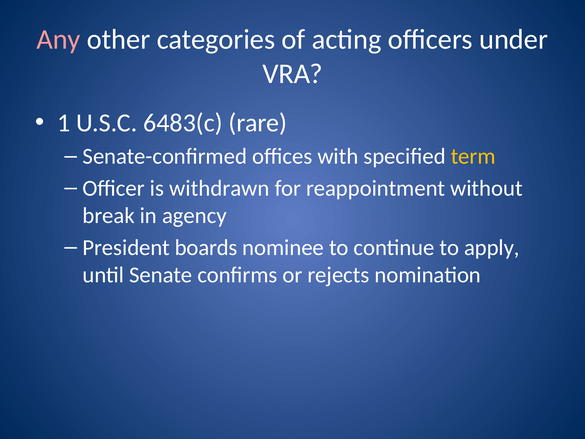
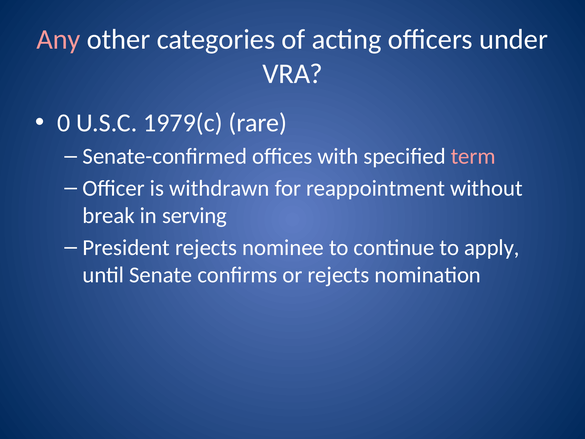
1: 1 -> 0 (64, 123)
6483(c: 6483(c -> 1979(c (183, 123)
term colour: yellow -> pink (473, 156)
agency: agency -> serving (194, 216)
President boards: boards -> rejects (206, 247)
